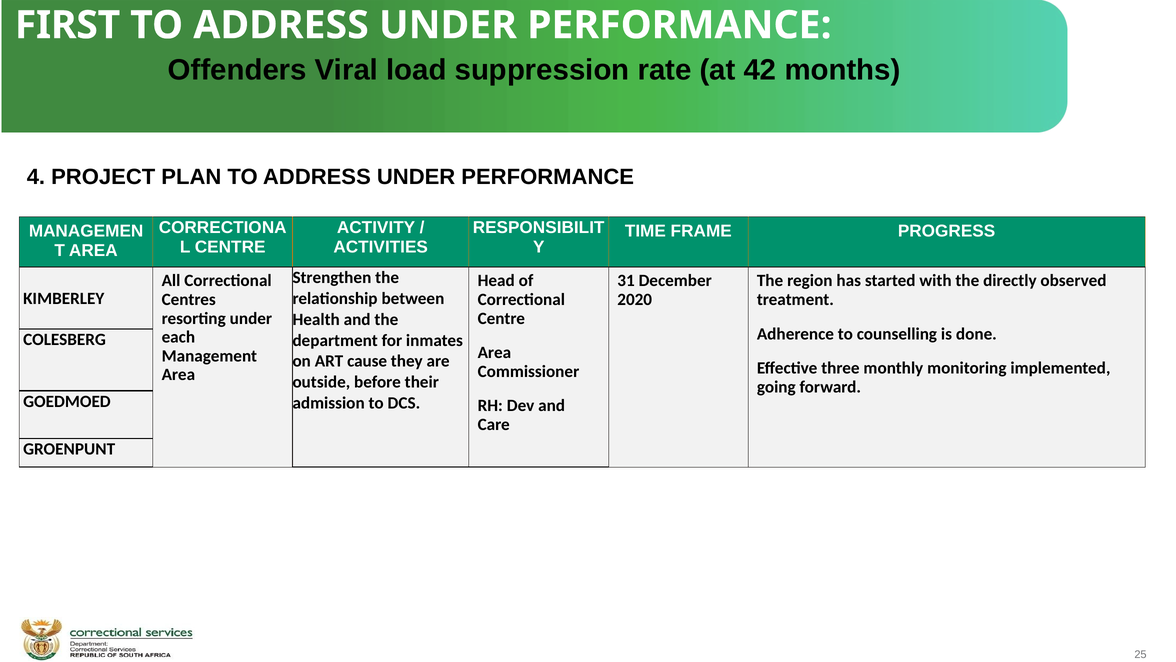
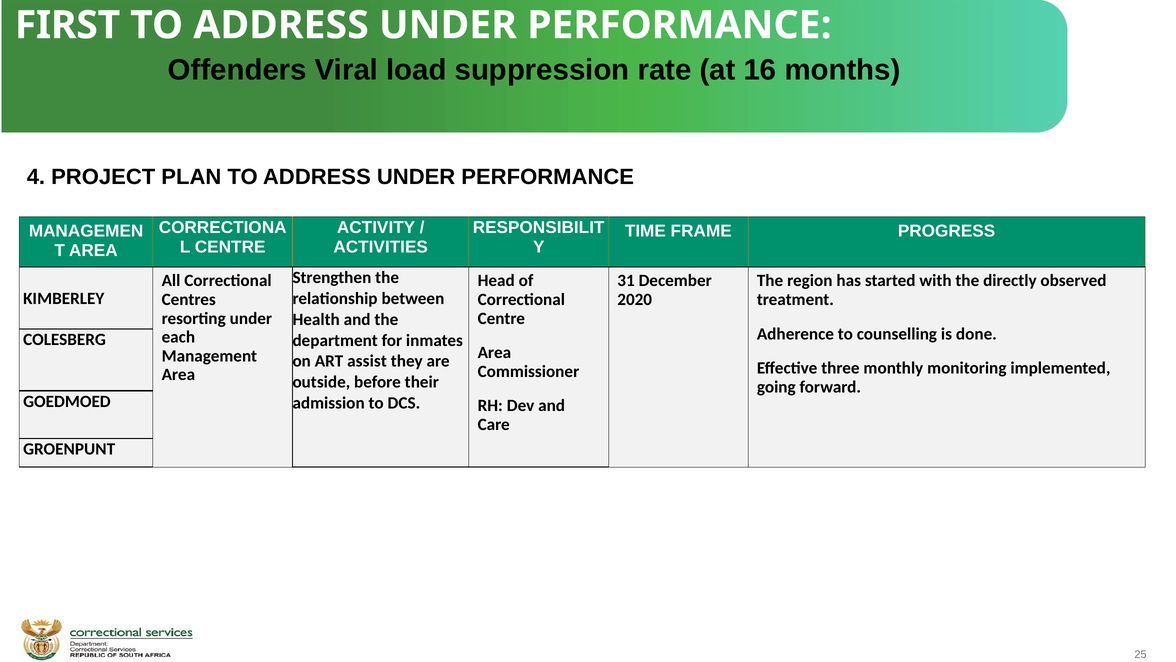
42: 42 -> 16 (760, 70)
cause: cause -> assist (367, 361)
